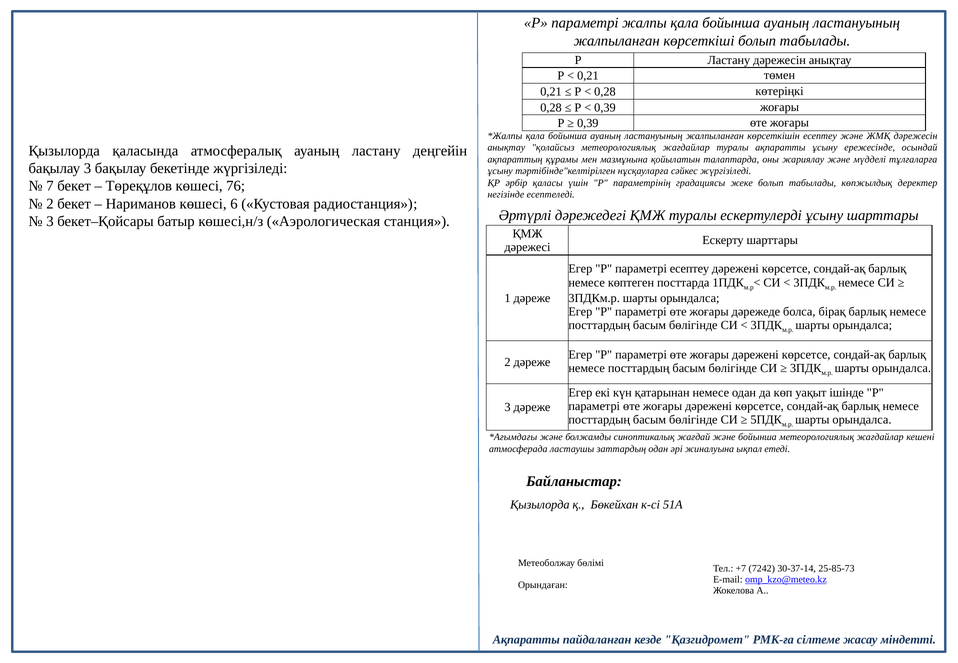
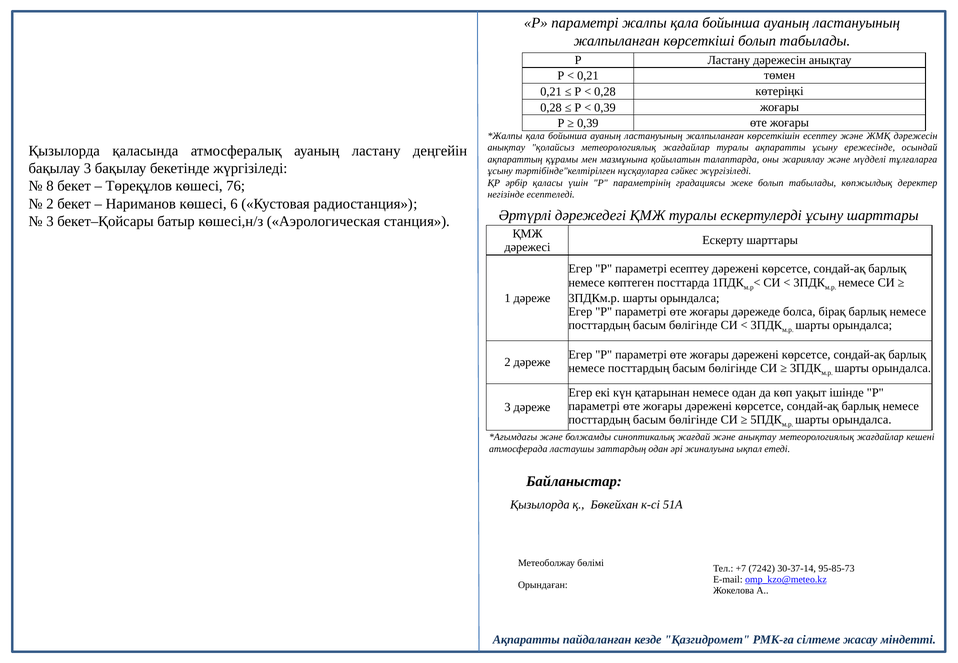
7: 7 -> 8 (50, 186)
және бойынша: бойынша -> анықтау (757, 437)
25-85-73: 25-85-73 -> 95-85-73 (836, 569)
